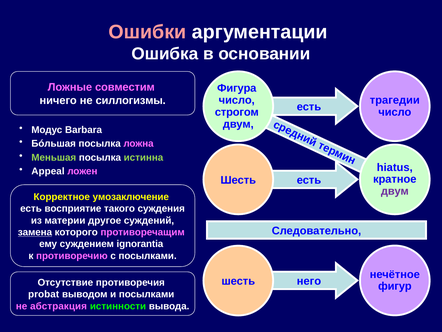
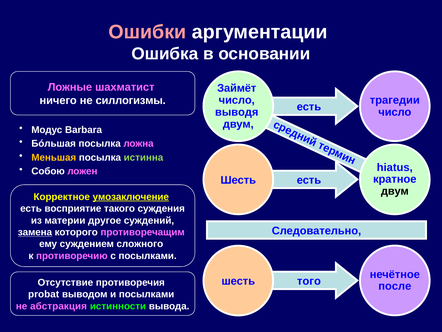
совместим: совместим -> шахматист (125, 87)
Фигура: Фигура -> Займёт (237, 88)
строгом: строгом -> выводя (237, 112)
Меньшая colour: light green -> yellow (54, 157)
Appeal: Appeal -> Собою (48, 171)
двум colour: purple -> black (395, 191)
умозаключение underline: none -> present (131, 197)
ignorantia: ignorantia -> сложного (140, 244)
него: него -> того (309, 281)
фигур: фигур -> после (395, 286)
